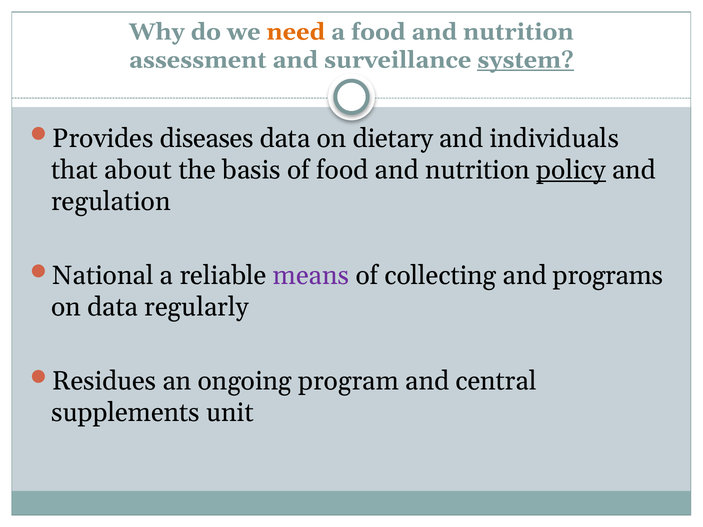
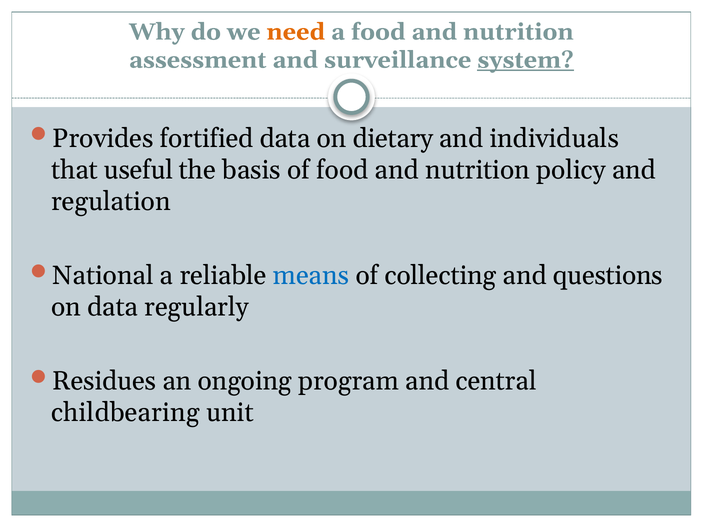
diseases: diseases -> fortified (207, 139)
about: about -> useful (138, 170)
policy underline: present -> none (571, 170)
means colour: purple -> blue (311, 276)
programs: programs -> questions (608, 276)
supplements: supplements -> childbearing (125, 413)
